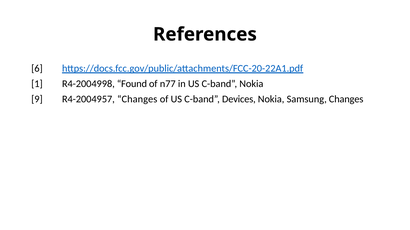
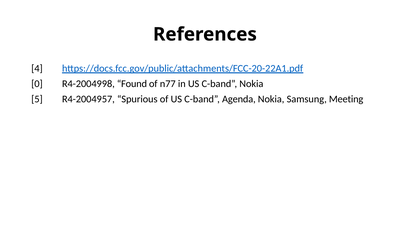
6: 6 -> 4 (37, 69)
1: 1 -> 0 (37, 84)
9: 9 -> 5 (37, 99)
R4-2004957 Changes: Changes -> Spurious (137, 99)
Devices: Devices -> Agenda (239, 99)
Samsung Changes: Changes -> Meeting (346, 99)
